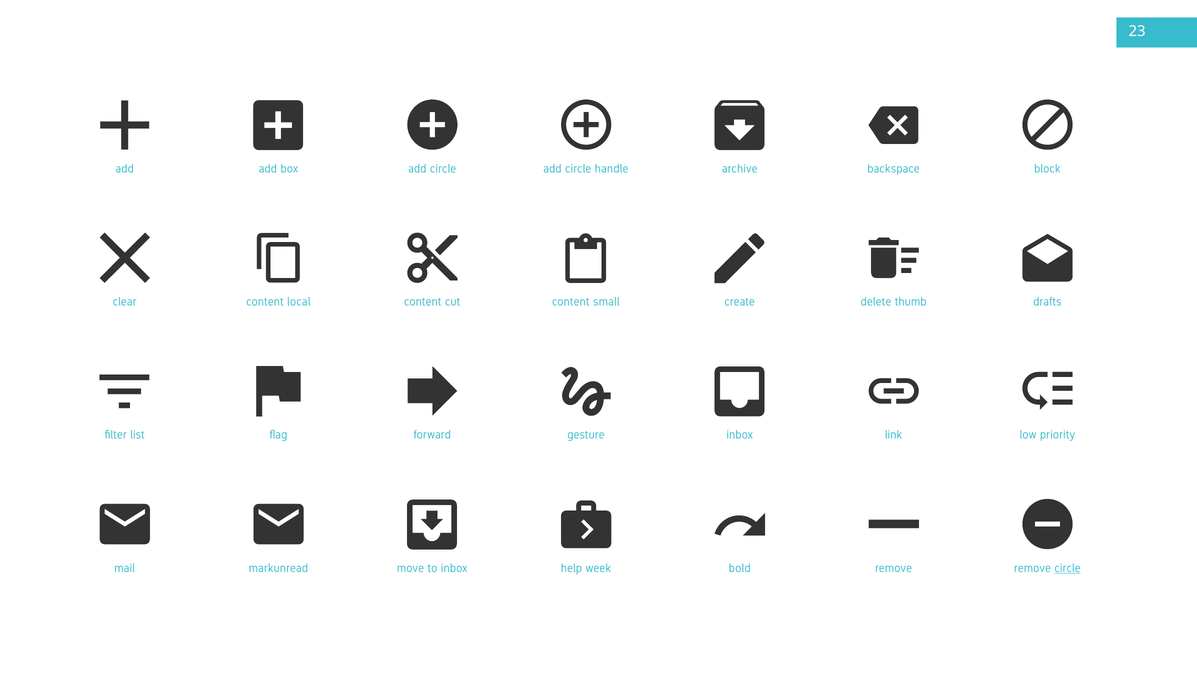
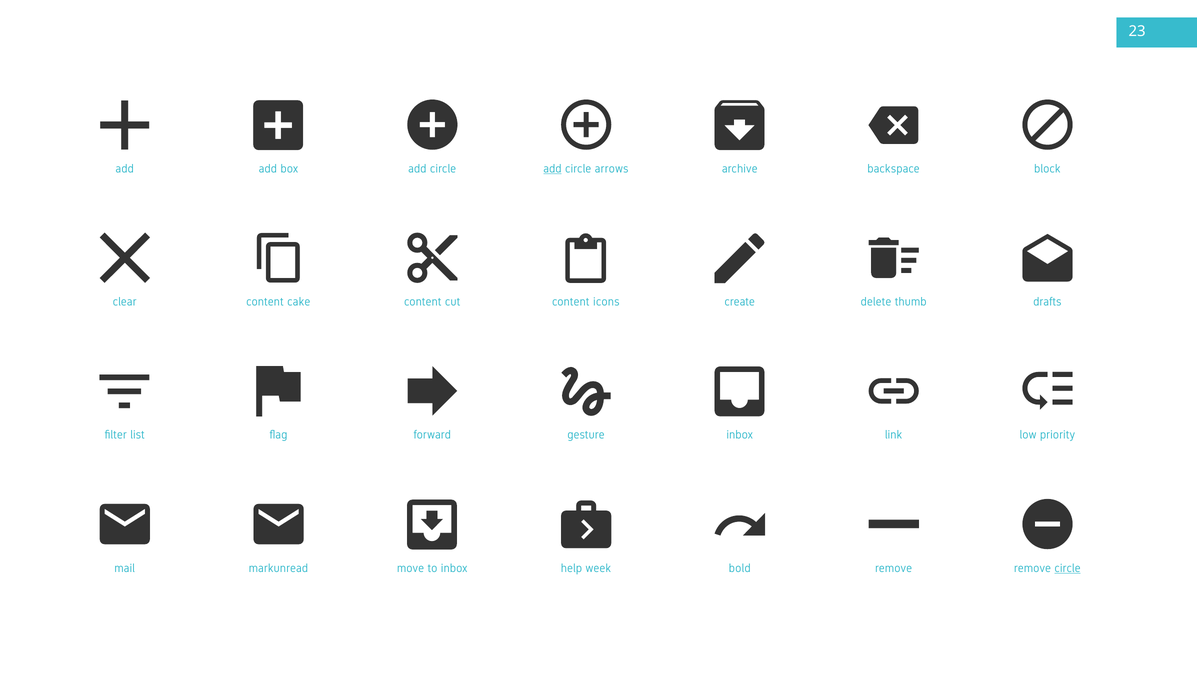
add underline: none -> present (552, 169)
handle: handle -> arrows (612, 169)
local: local -> cake (299, 302)
small: small -> icons (606, 302)
